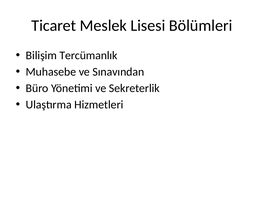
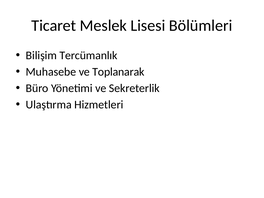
Sınavından: Sınavından -> Toplanarak (118, 72)
